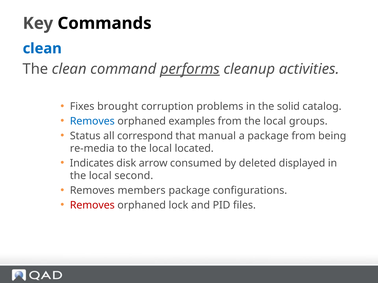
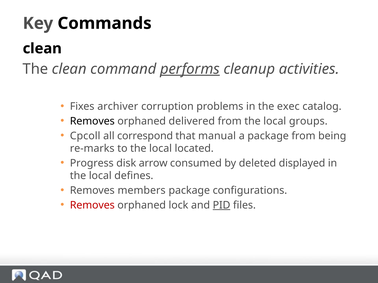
clean colour: blue -> black (42, 49)
brought: brought -> archiver (118, 107)
solid: solid -> exec (288, 107)
Removes colour: blue -> black (92, 121)
examples: examples -> delivered (192, 121)
Status: Status -> Cpcoll (85, 136)
re-media: re-media -> re-marks (92, 149)
Indicates: Indicates -> Progress (92, 163)
second: second -> defines (134, 176)
PID underline: none -> present (222, 205)
